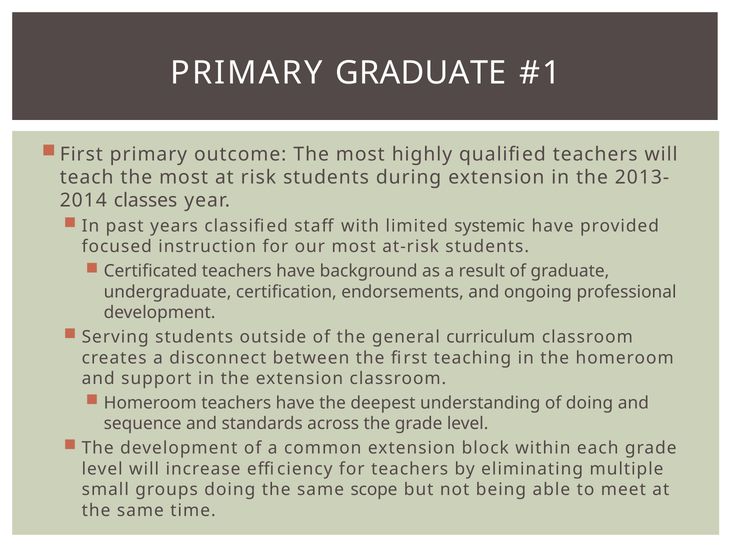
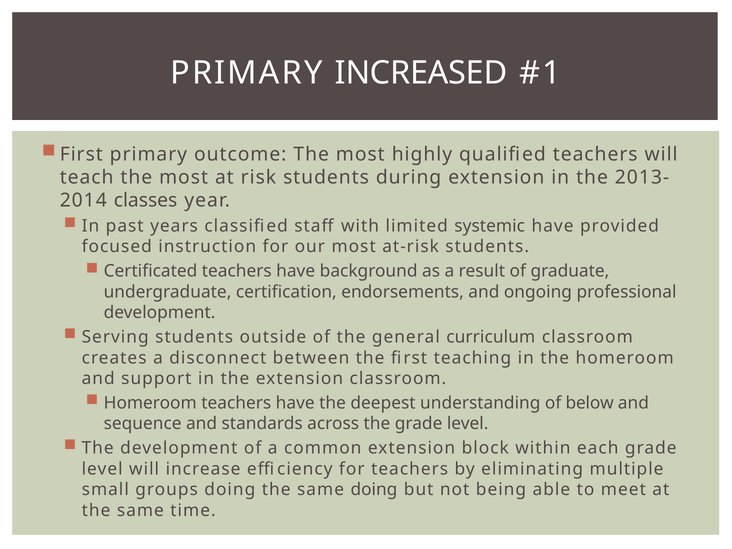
PRIMARY GRADUATE: GRADUATE -> INCREASED (421, 73)
of doing: doing -> below (590, 403)
same scope: scope -> doing (374, 490)
